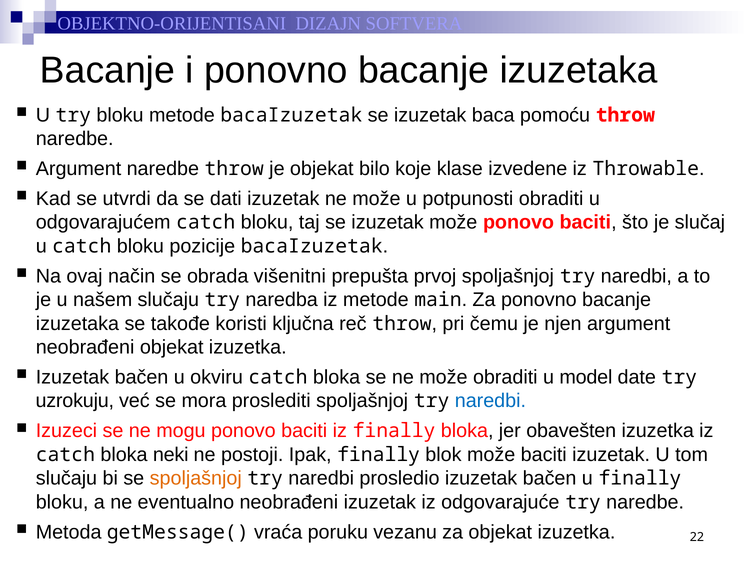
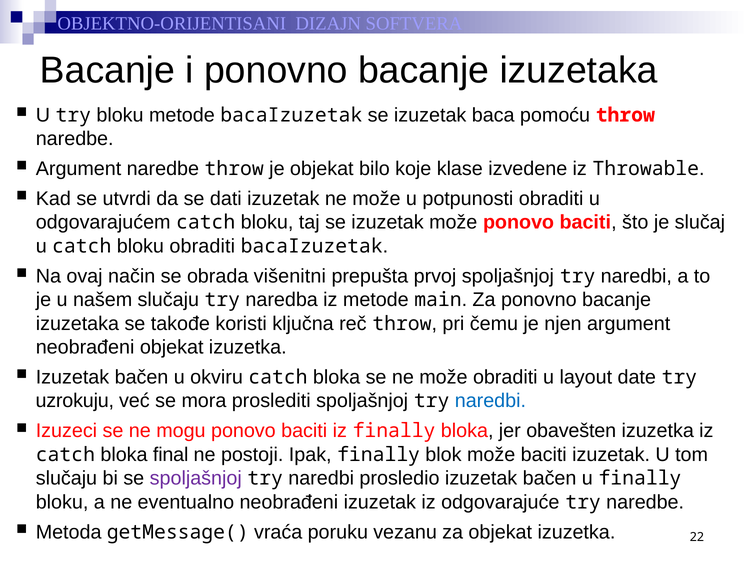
bloku pozicije: pozicije -> obraditi (202, 246)
model: model -> layout (586, 377)
neki: neki -> final (171, 454)
spoljašnjoj colour: orange -> purple (196, 478)
